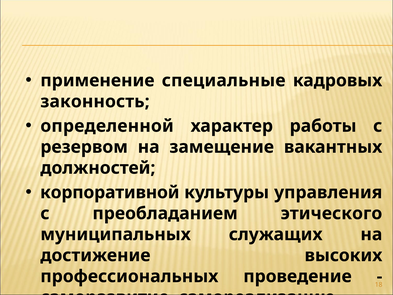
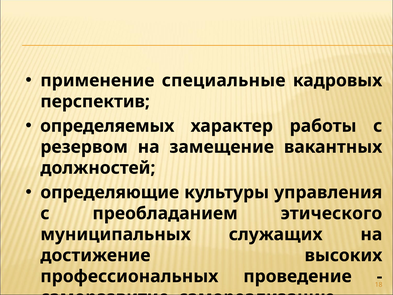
законность: законность -> перспектив (95, 101)
определенной: определенной -> определяемых (107, 126)
корпоративной: корпоративной -> определяющие (110, 192)
